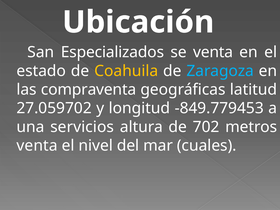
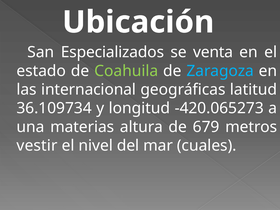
Coahuila colour: yellow -> light green (126, 71)
compraventa: compraventa -> internacional (89, 90)
27.059702: 27.059702 -> 36.109734 (54, 108)
-849.779453: -849.779453 -> -420.065273 (219, 108)
servicios: servicios -> materias (82, 127)
702: 702 -> 679 (206, 127)
venta: venta -> vestir (37, 146)
